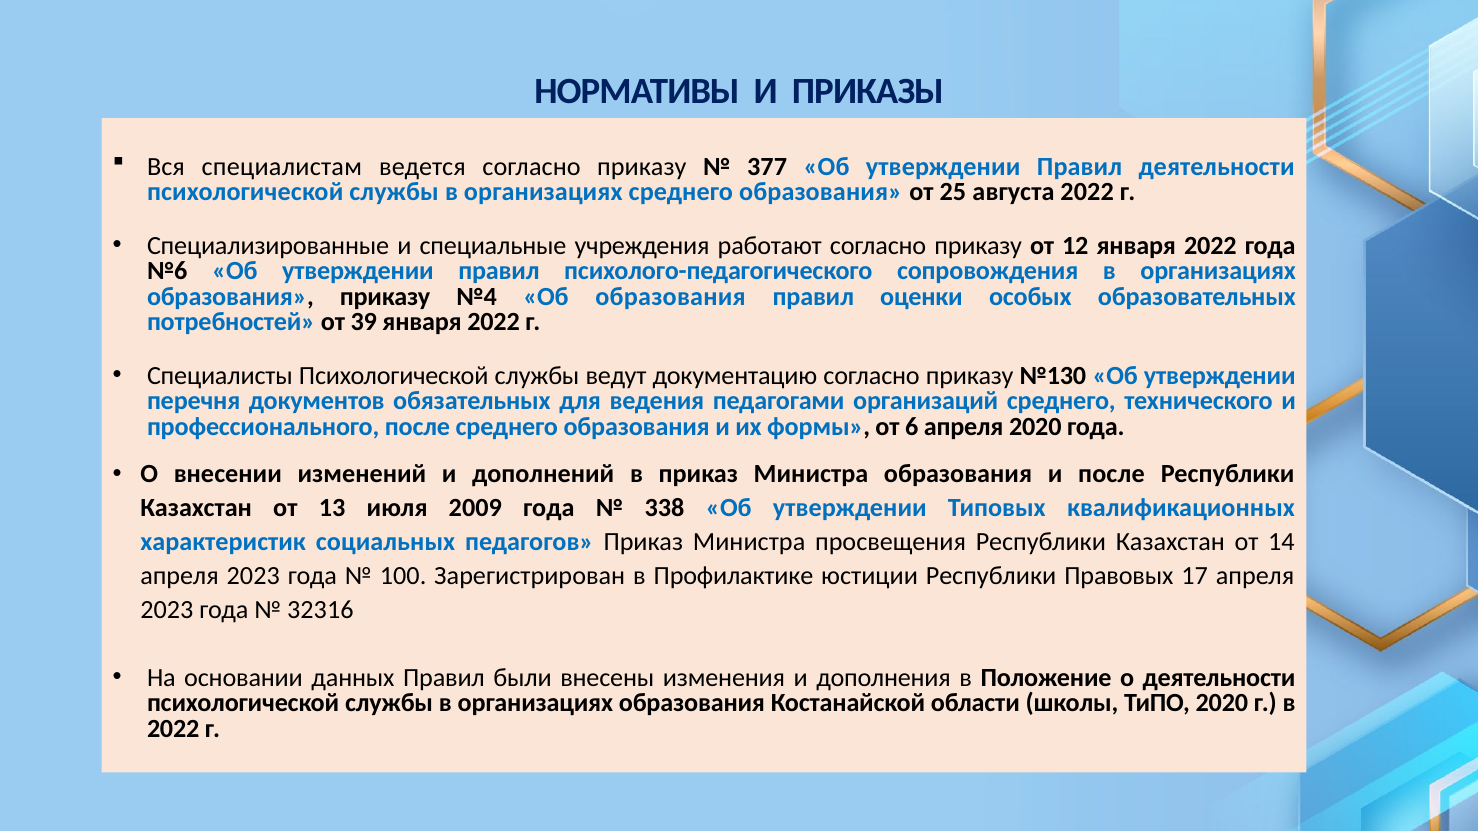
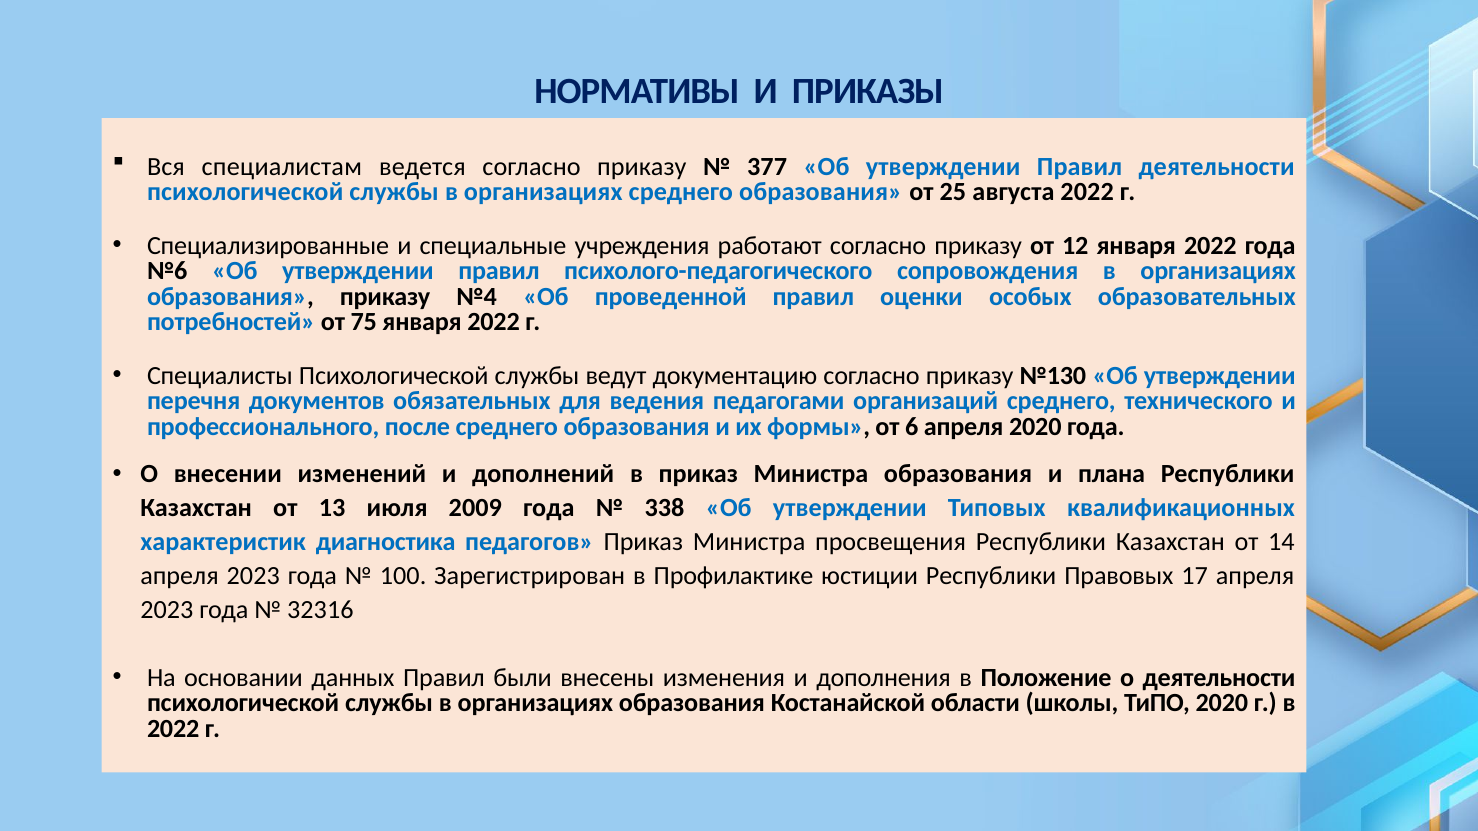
Об образования: образования -> проведенной (671, 297)
39: 39 -> 75 (364, 322)
и после: после -> плана (1112, 474)
социальных: социальных -> диагностика (386, 542)
